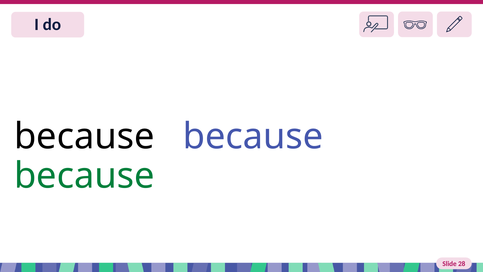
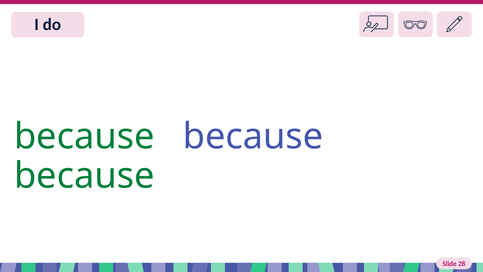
because colour: black -> green (84, 136)
